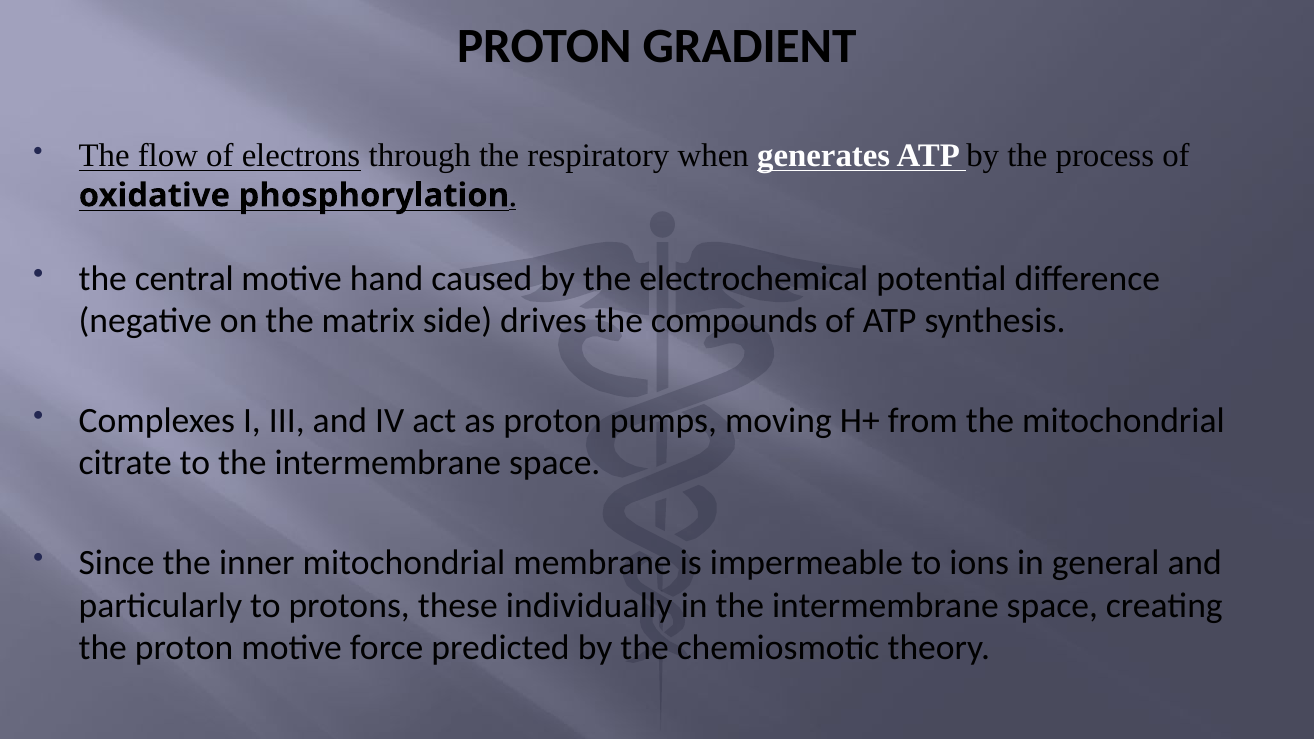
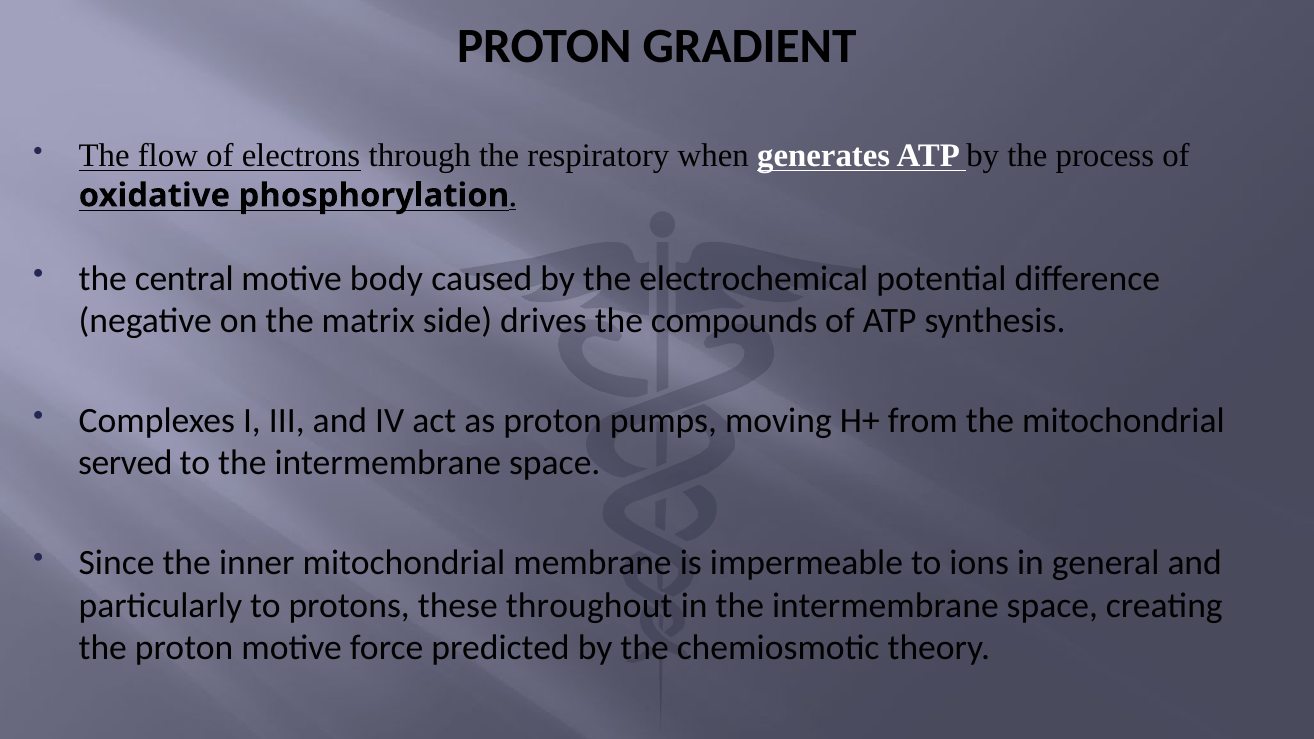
hand: hand -> body (386, 278)
citrate: citrate -> served (125, 463)
individually: individually -> throughout (589, 605)
